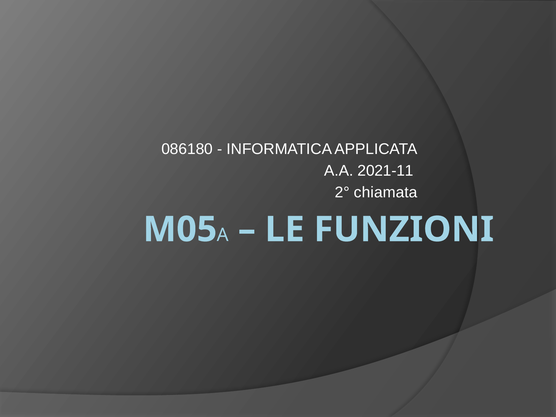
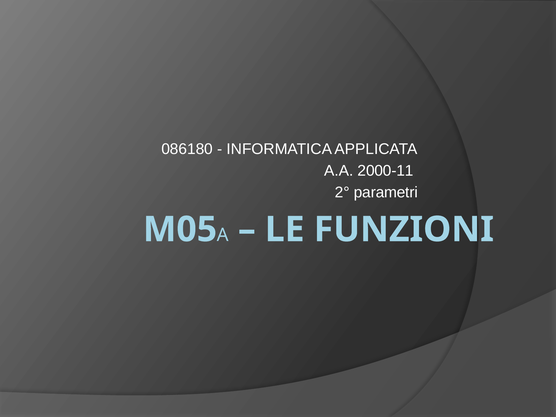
2021-11: 2021-11 -> 2000-11 (385, 171)
chiamata: chiamata -> parametri (386, 192)
